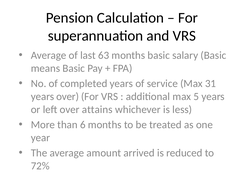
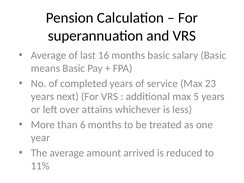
63: 63 -> 16 (104, 55)
31: 31 -> 23 (211, 83)
years over: over -> next (68, 97)
72%: 72% -> 11% (40, 166)
